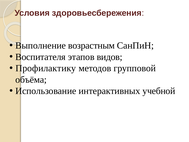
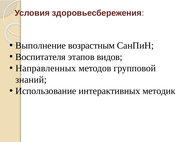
Профилактику: Профилактику -> Направленных (46, 68)
объёма: объёма -> знаний (31, 79)
учебной: учебной -> методик (159, 91)
